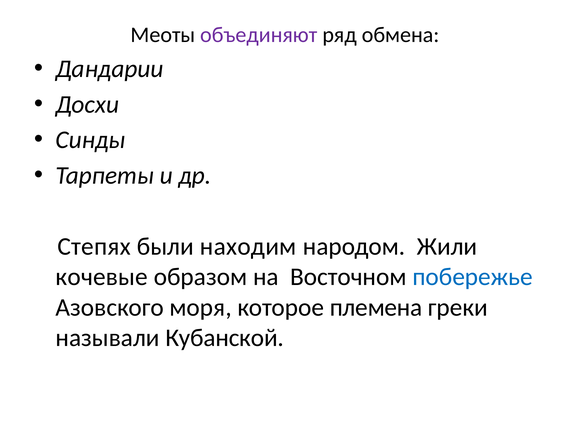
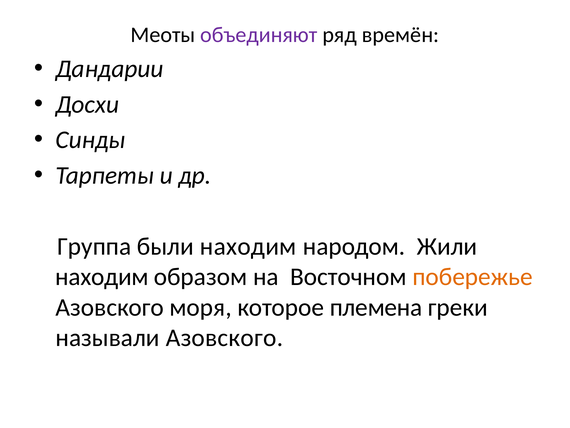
обмена: обмена -> времён (401, 35)
Степях: Степях -> Группа (94, 246)
кочевые: кочевые -> находим (102, 277)
побережье colour: blue -> orange (473, 277)
называли Кубанской: Кубанской -> Азовского (224, 337)
